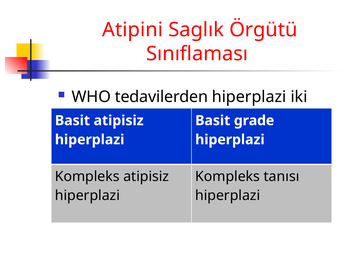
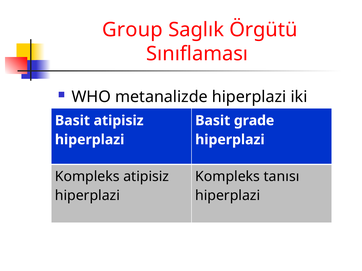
Atipini: Atipini -> Group (132, 30)
tedavilerden: tedavilerden -> metanalizde (161, 97)
